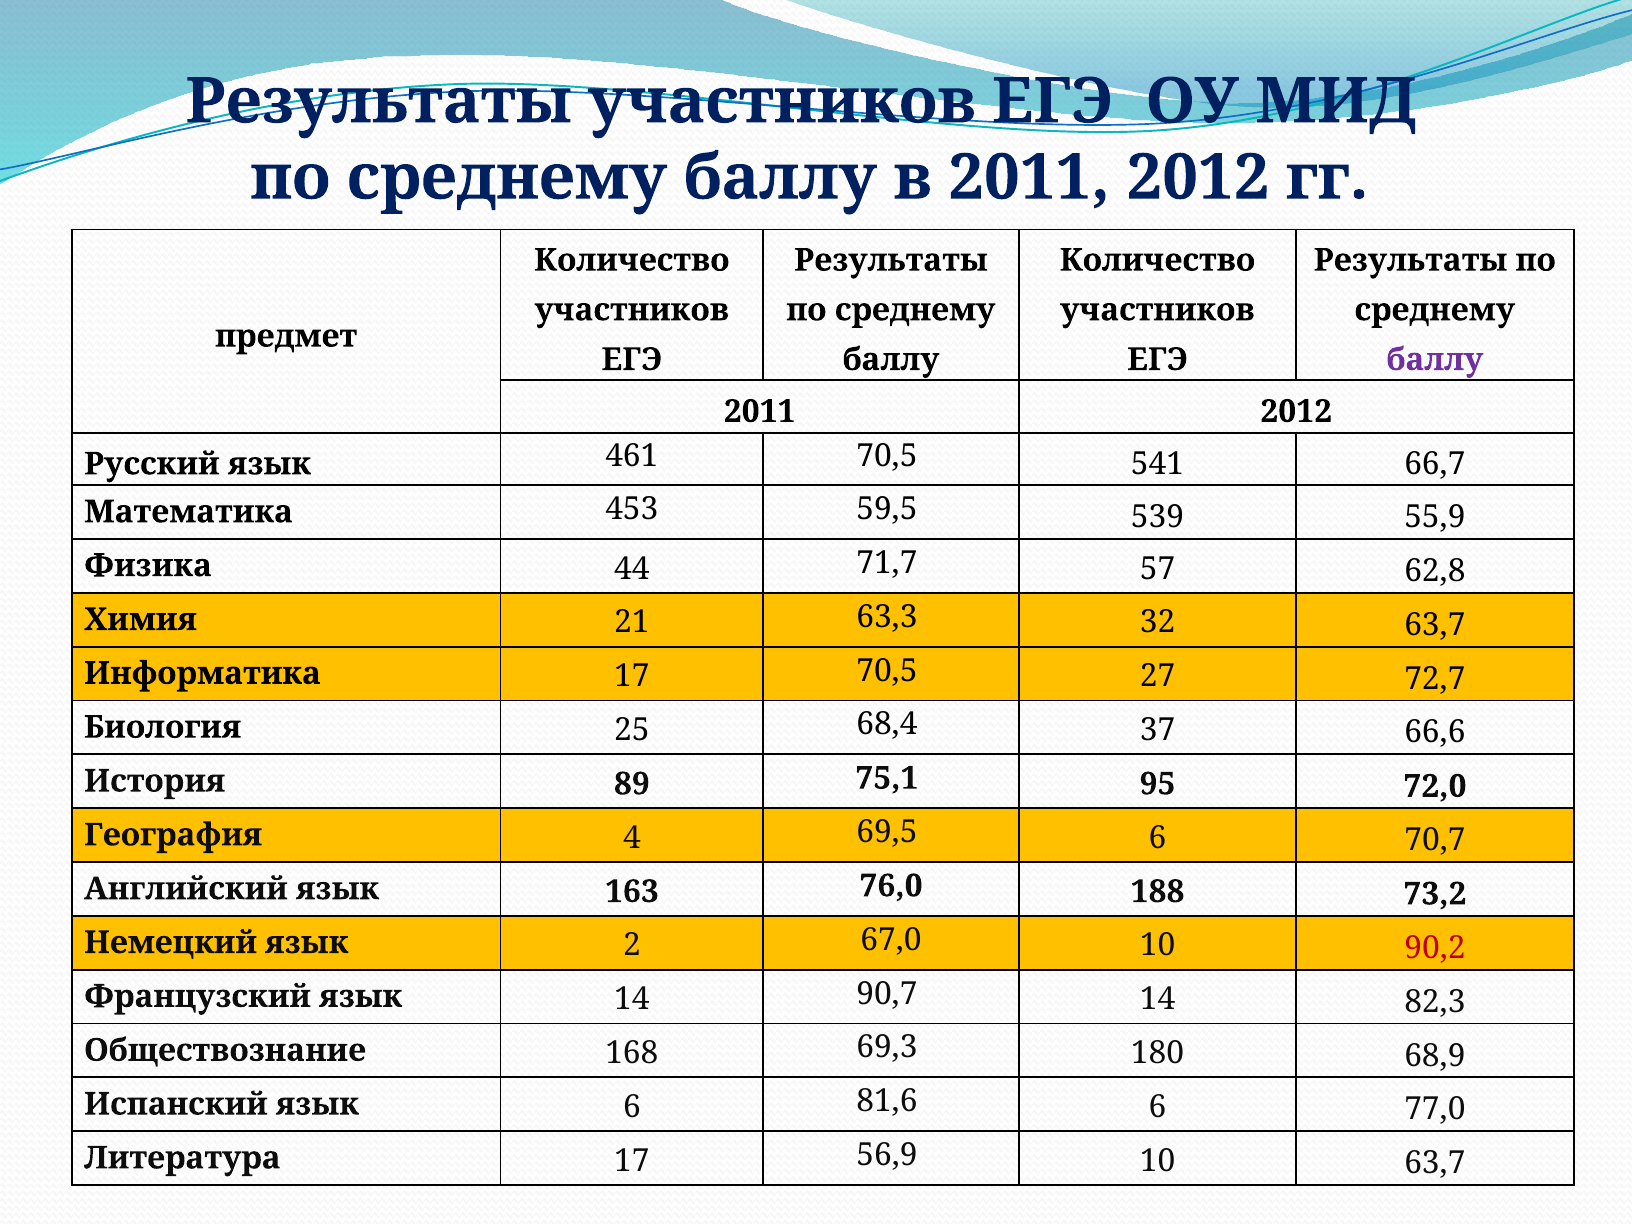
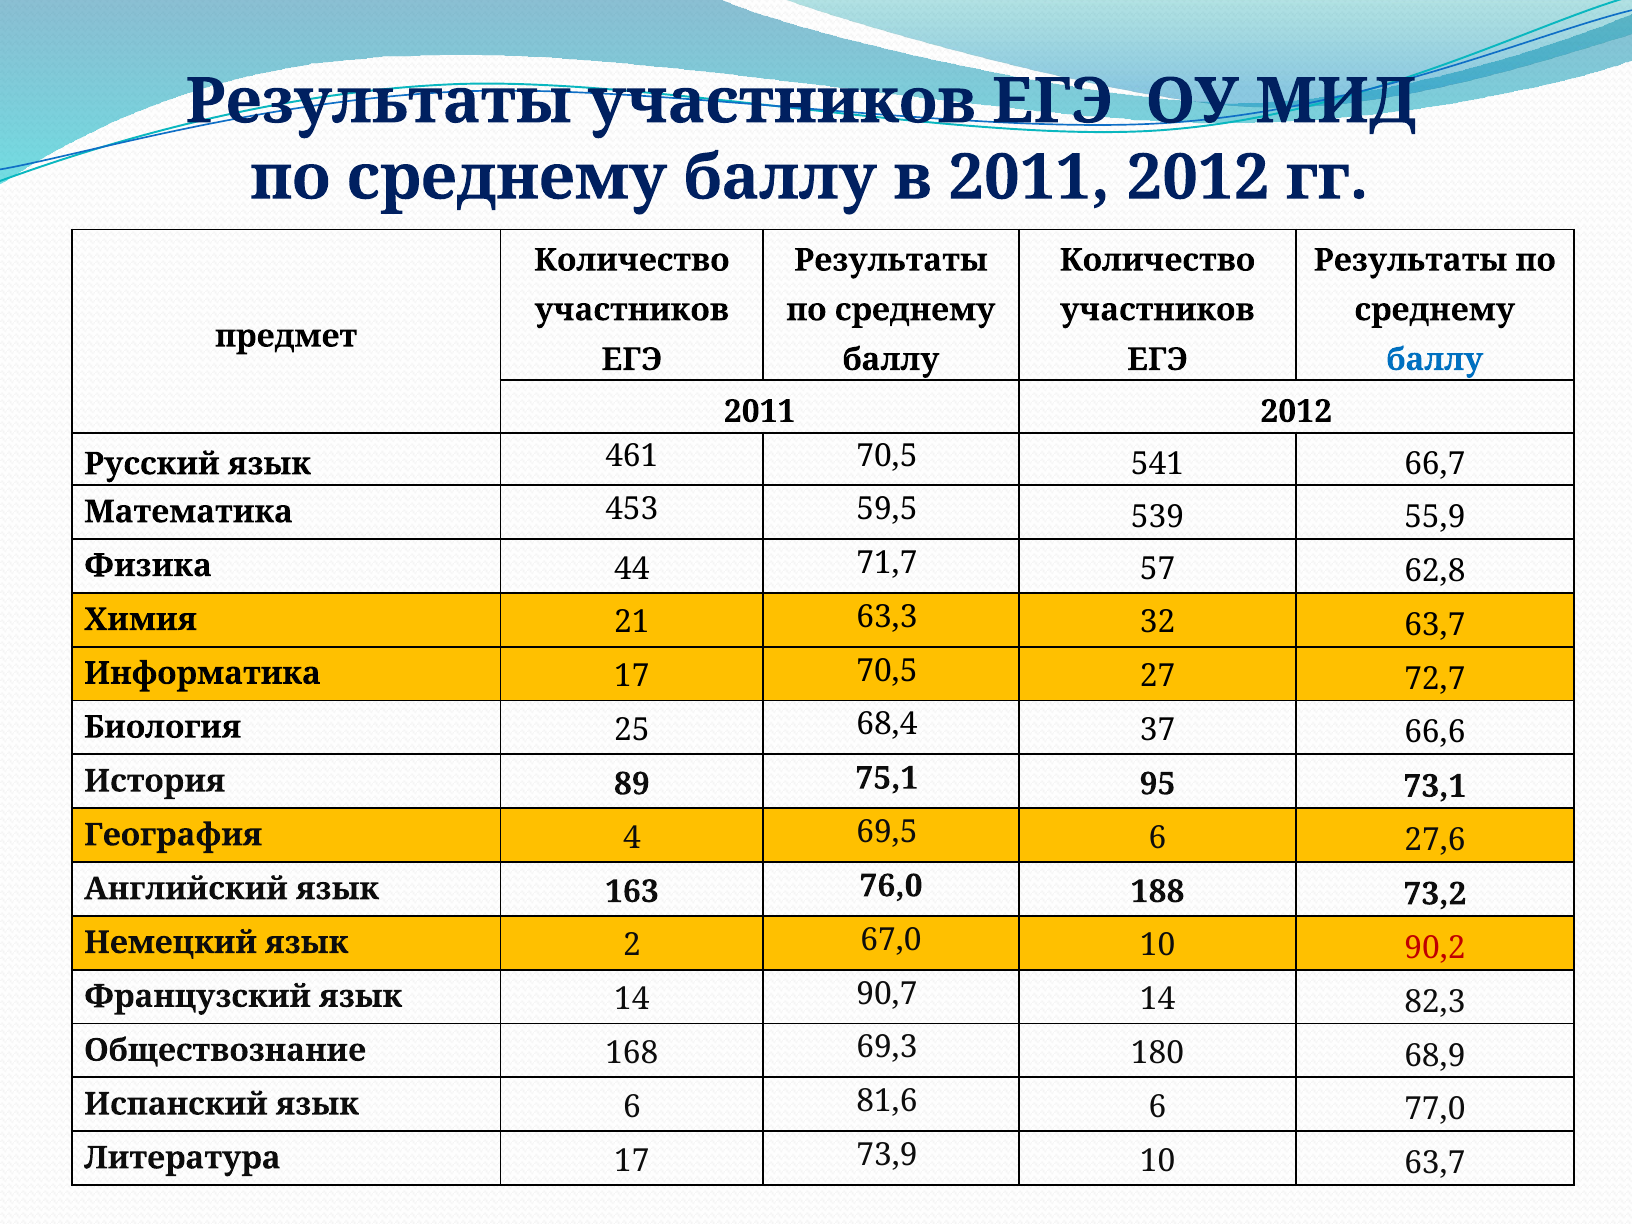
баллу colour: purple -> blue (1435, 360)
72,0: 72,0 -> 73,1 (1435, 786)
70,7: 70,7 -> 27,6 (1435, 840)
56,9: 56,9 -> 73,9 (887, 1155)
